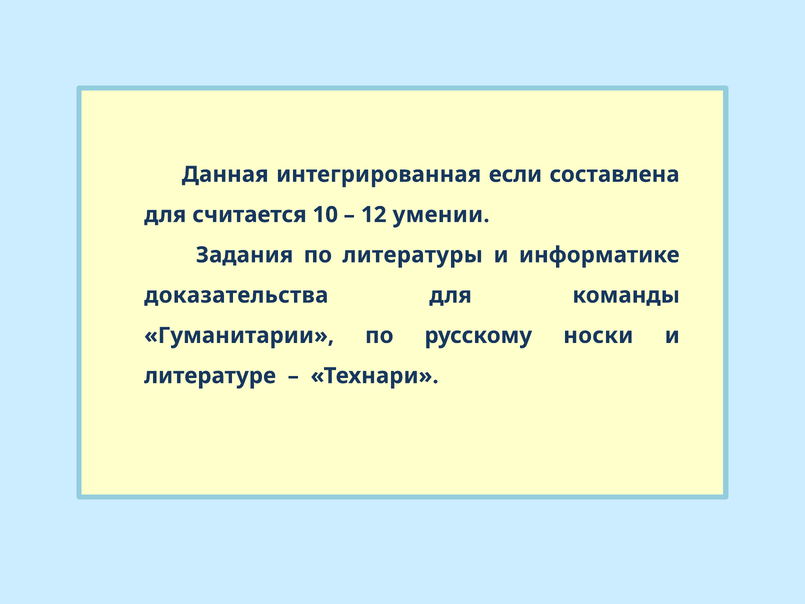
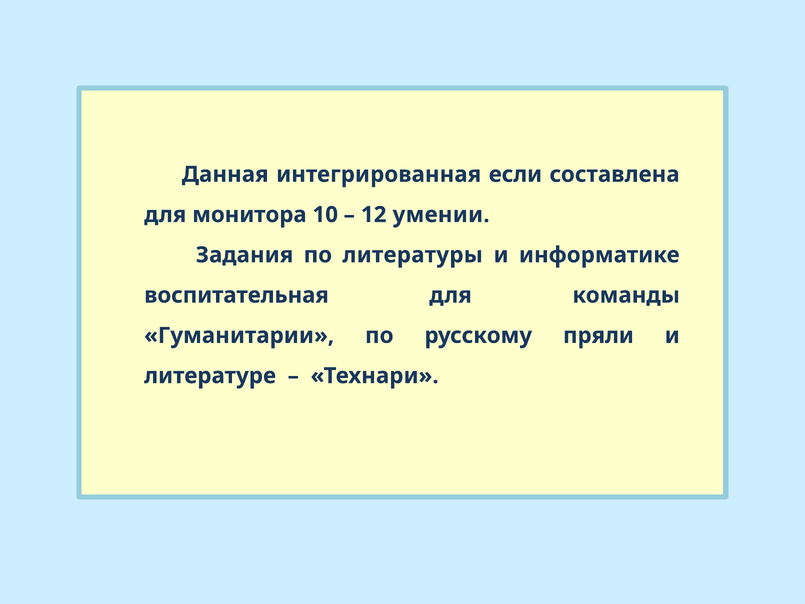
считается: считается -> монитора (249, 215)
доказательства: доказательства -> воспитательная (236, 295)
носки: носки -> пряли (598, 335)
